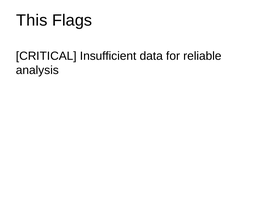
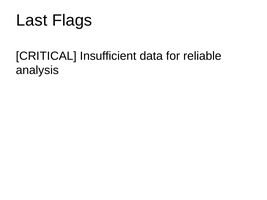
This: This -> Last (32, 20)
